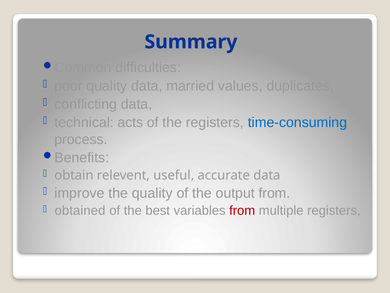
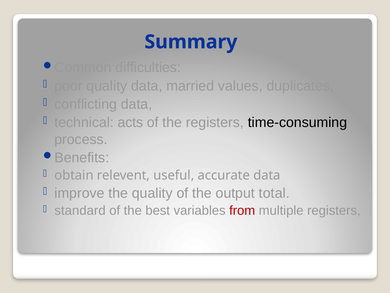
time-consuming colour: blue -> black (297, 122)
output from: from -> total (274, 193)
obtained: obtained -> standard (80, 210)
